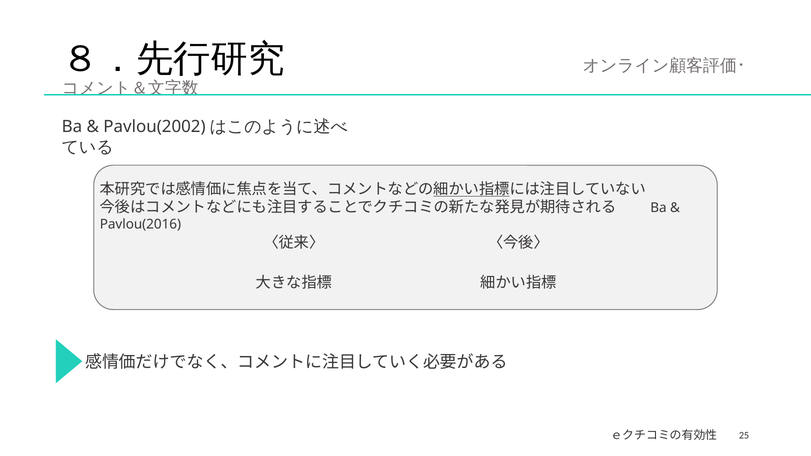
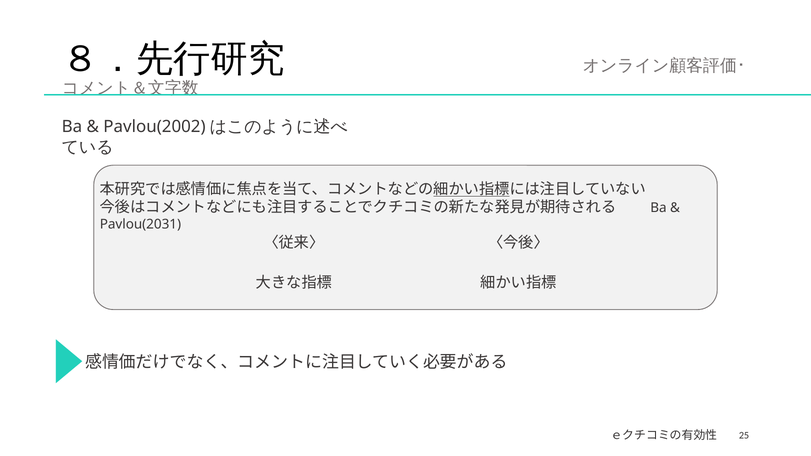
Pavlou(2016: Pavlou(2016 -> Pavlou(2031 (140, 224)
